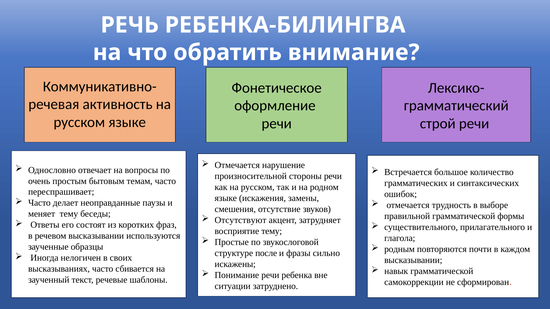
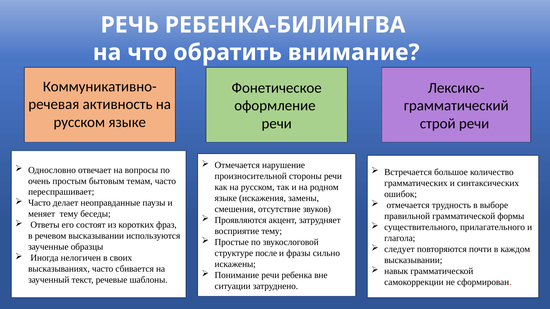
Отсутствуют: Отсутствуют -> Проявляются (241, 220)
родным: родным -> следует (399, 250)
